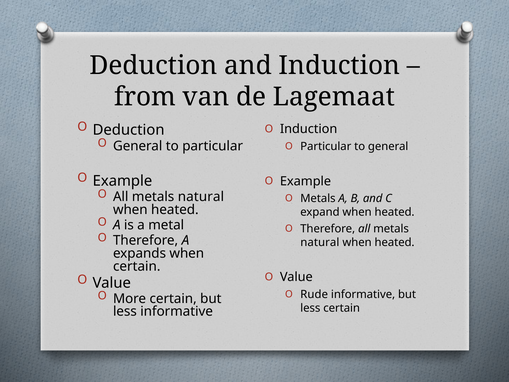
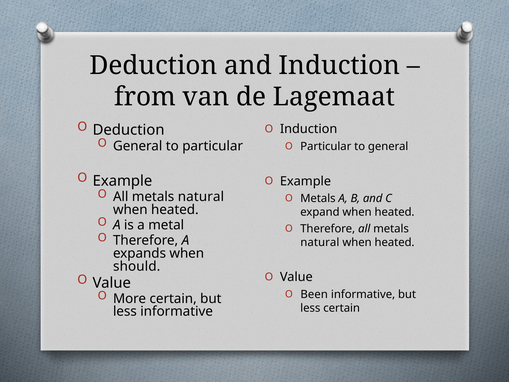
certain: certain -> should (137, 266)
Rude: Rude -> Been (314, 294)
